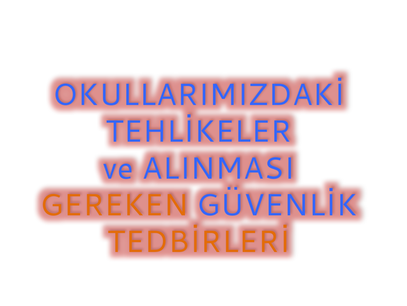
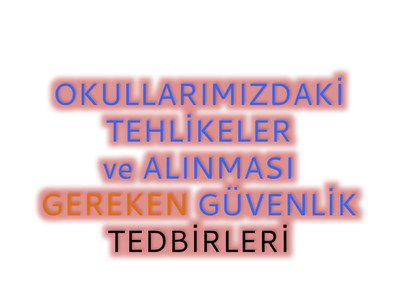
TEDBİRLERİ colour: orange -> black (199, 241)
